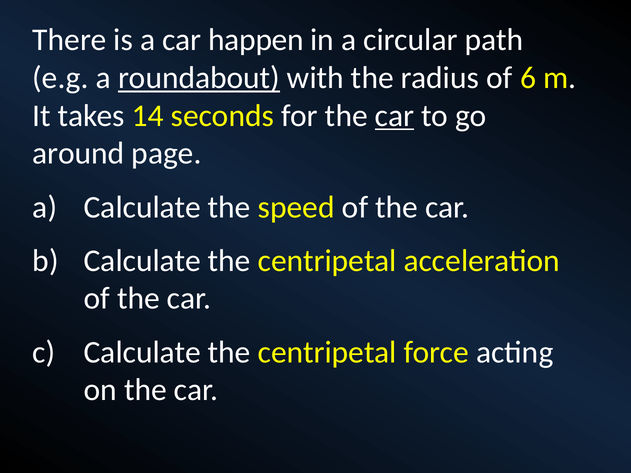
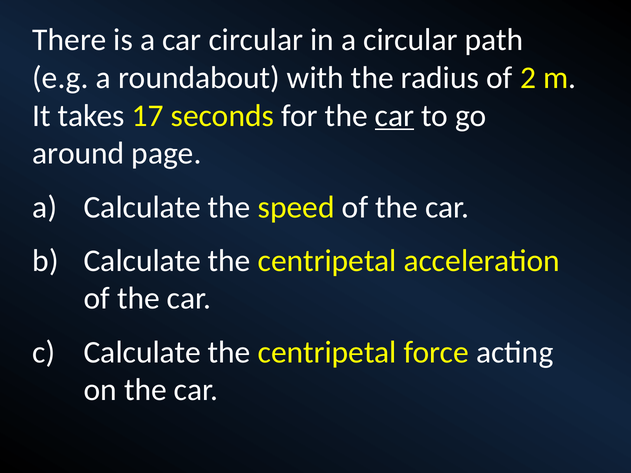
car happen: happen -> circular (256, 40)
roundabout underline: present -> none (199, 78)
6: 6 -> 2 (528, 78)
14: 14 -> 17 (148, 116)
